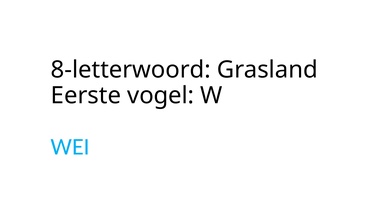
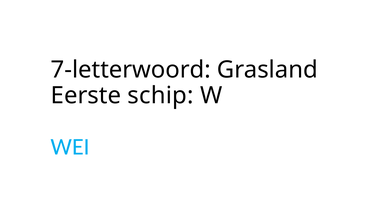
8-letterwoord: 8-letterwoord -> 7-letterwoord (131, 70)
vogel: vogel -> schip (160, 96)
